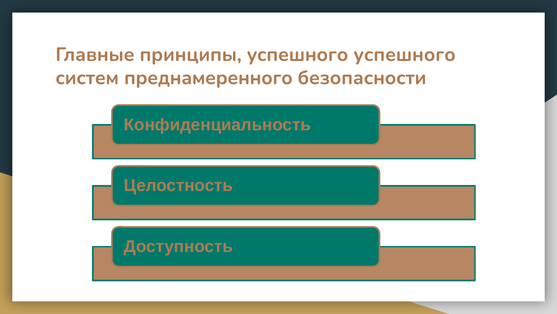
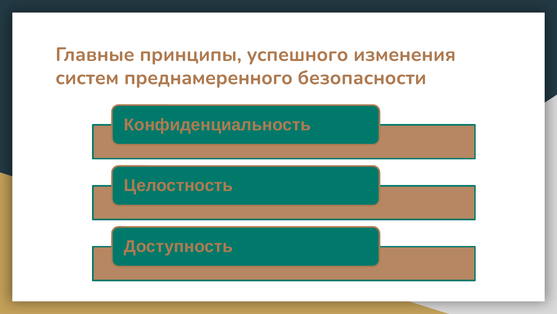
успешного успешного: успешного -> изменения (405, 54)
